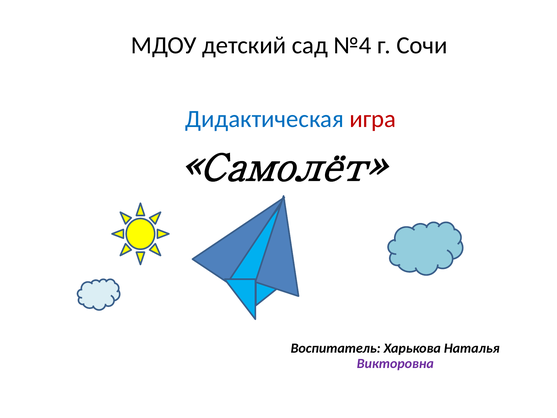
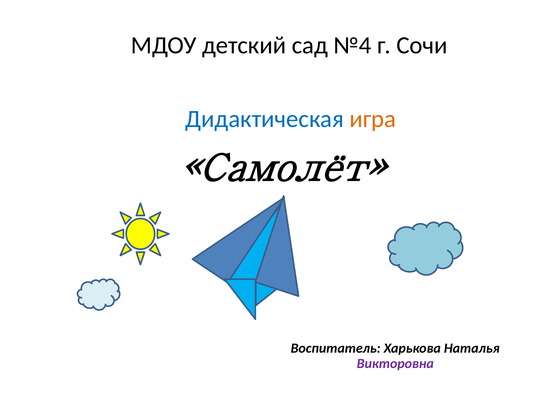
игра colour: red -> orange (373, 119)
